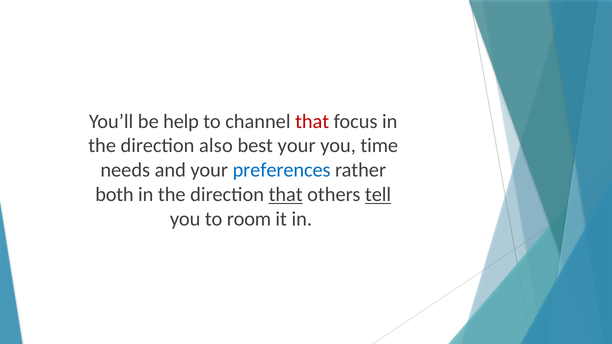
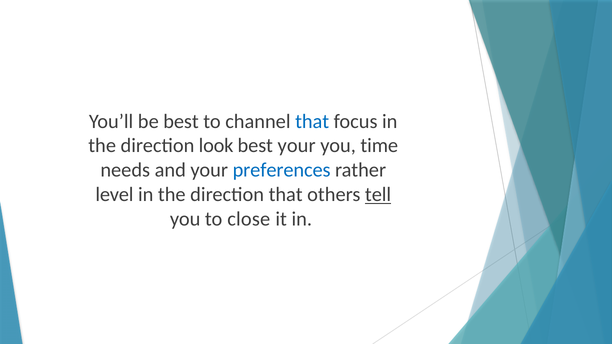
be help: help -> best (181, 121)
that colour: red -> blue (312, 121)
also: also -> look (216, 146)
both: both -> level (114, 195)
that underline: present -> none (286, 195)
room: room -> close (249, 219)
